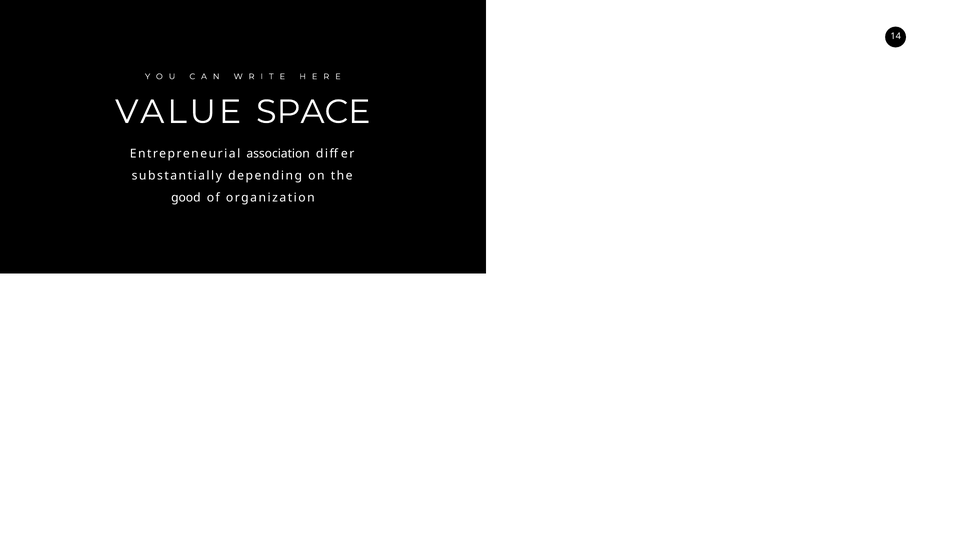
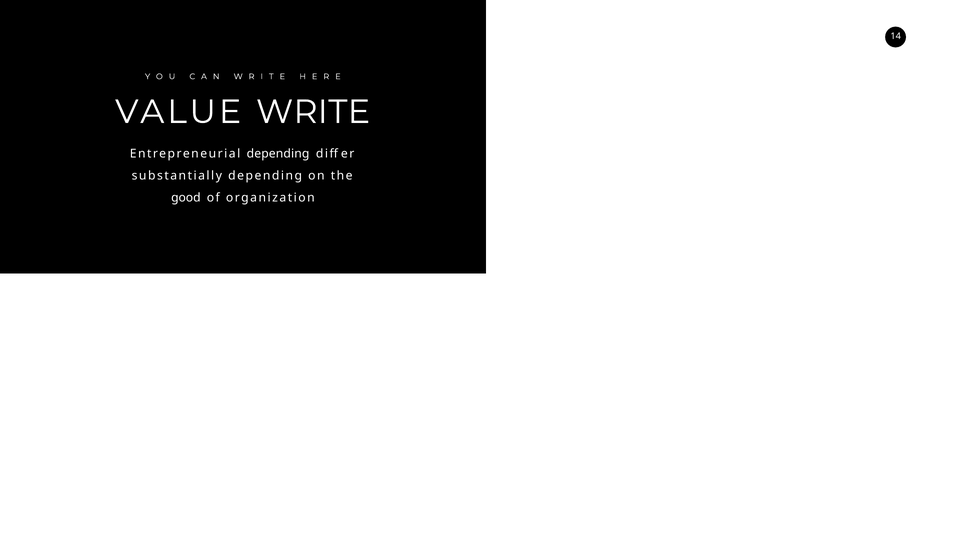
SPACE: SPACE -> WRITE (313, 112)
Entrepreneurial association: association -> depending (278, 154)
